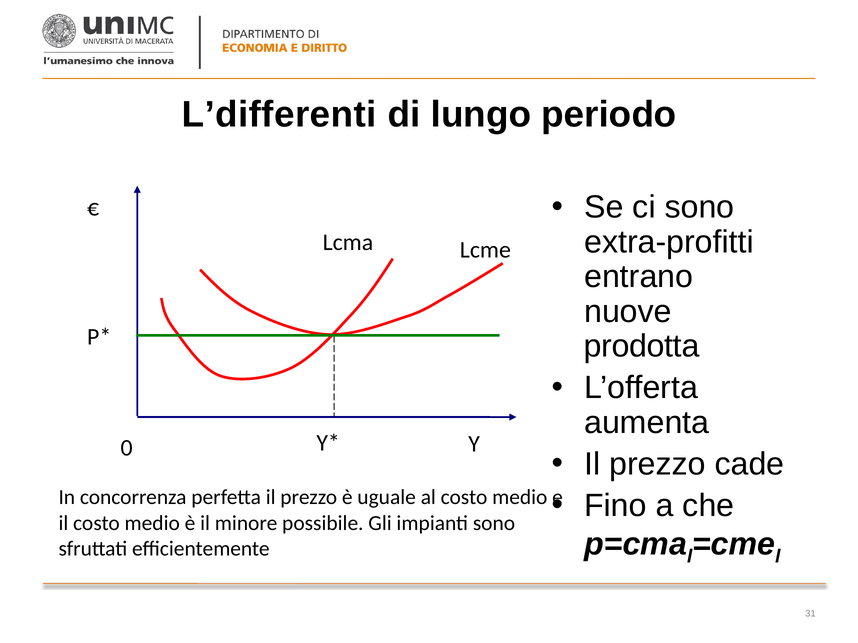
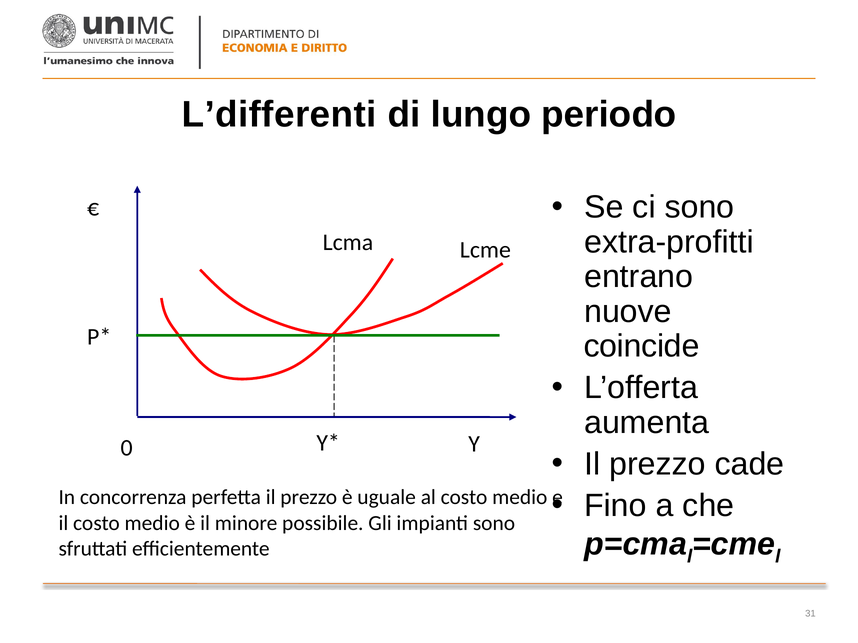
prodotta: prodotta -> coincide (642, 347)
